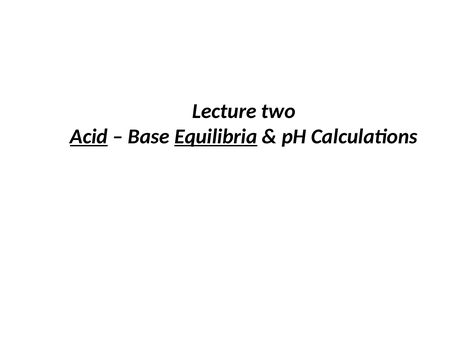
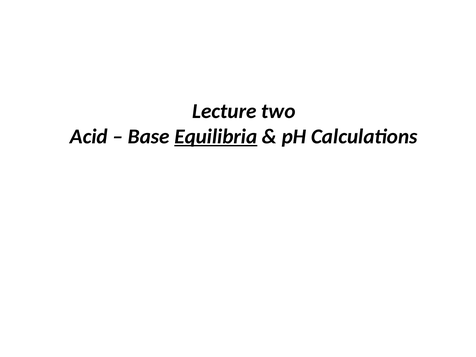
Acid underline: present -> none (89, 137)
